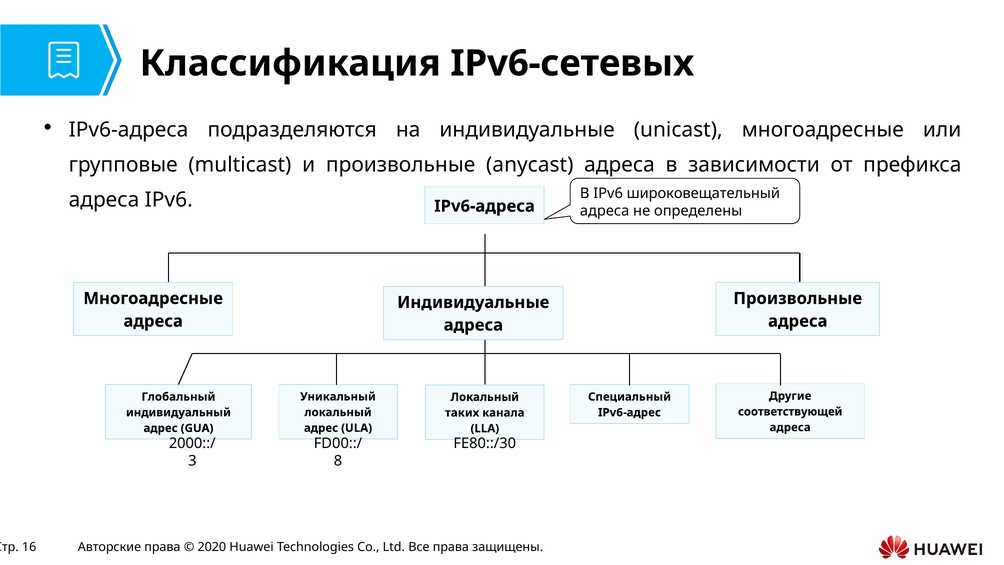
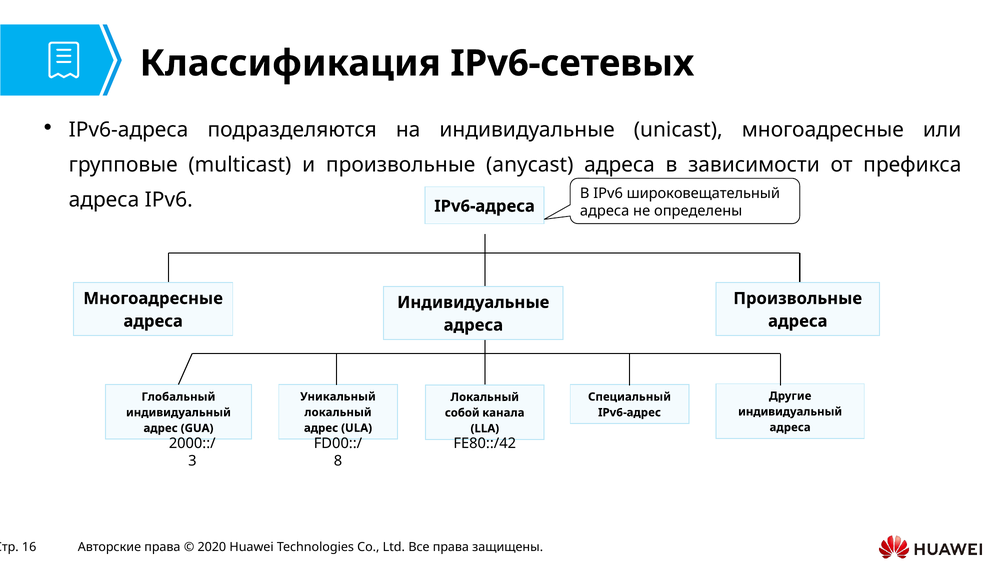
соответствующей: соответствующей -> индивидуальный (790, 412)
таких: таких -> собой (462, 413)
FE80::/30: FE80::/30 -> FE80::/42 (485, 443)
